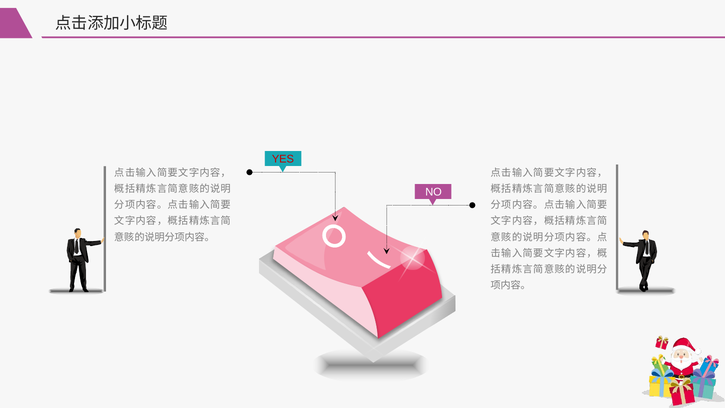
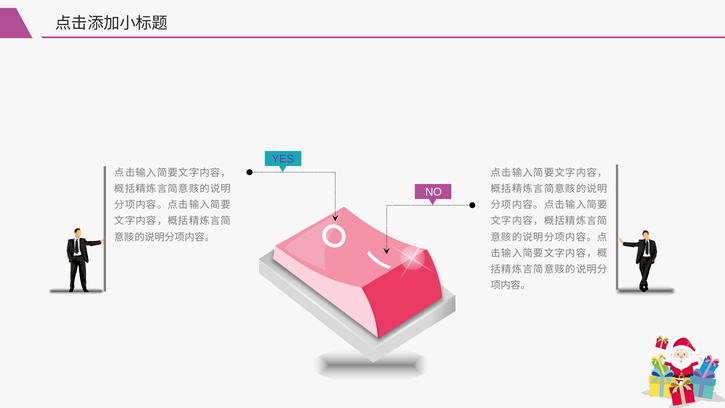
YES colour: red -> purple (283, 159)
